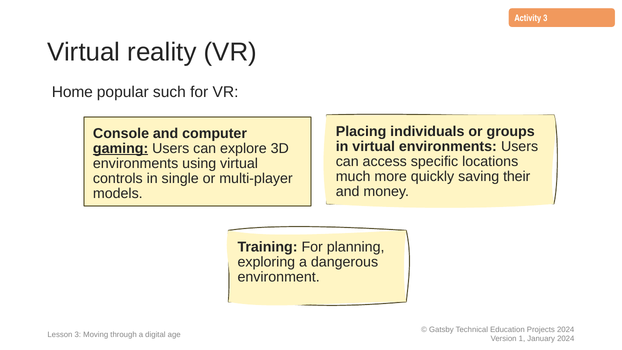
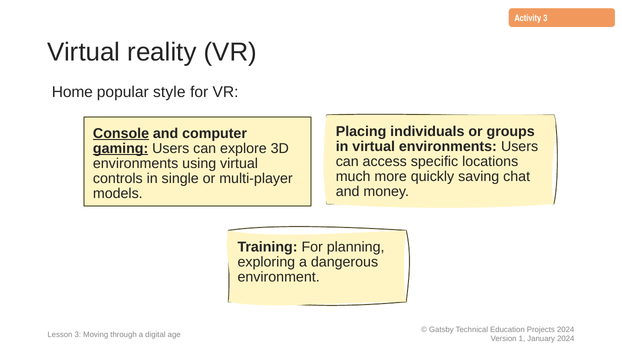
such: such -> style (169, 92)
Console underline: none -> present (121, 133)
their: their -> chat (517, 176)
